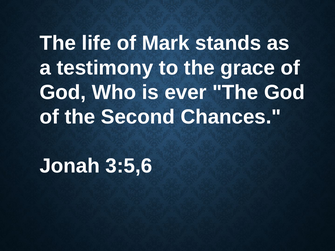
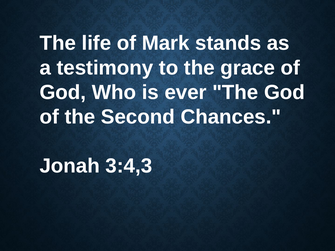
3:5,6: 3:5,6 -> 3:4,3 (129, 166)
